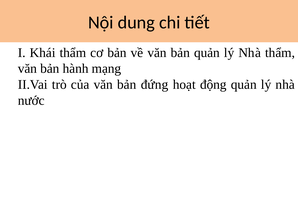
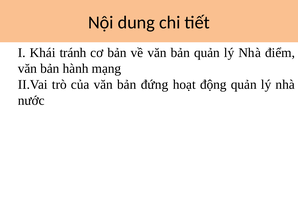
Khái thẩm: thẩm -> tránh (73, 53)
Nhà thẩm: thẩm -> điểm (280, 53)
